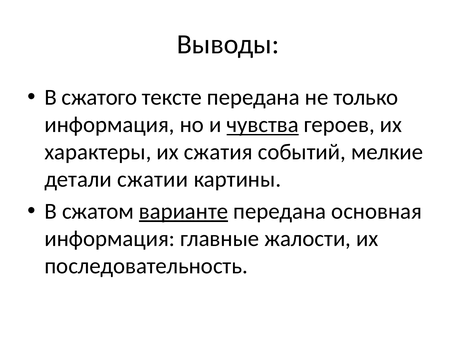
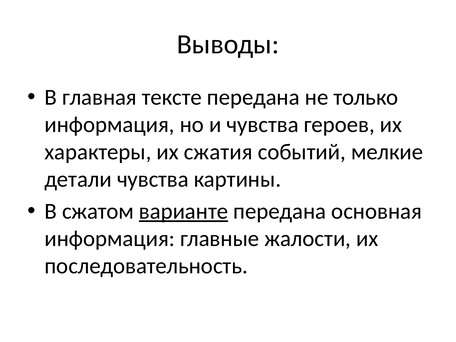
сжатого: сжатого -> главная (99, 97)
чувства underline: present -> none (263, 125)
детали сжатии: сжатии -> чувства (153, 179)
